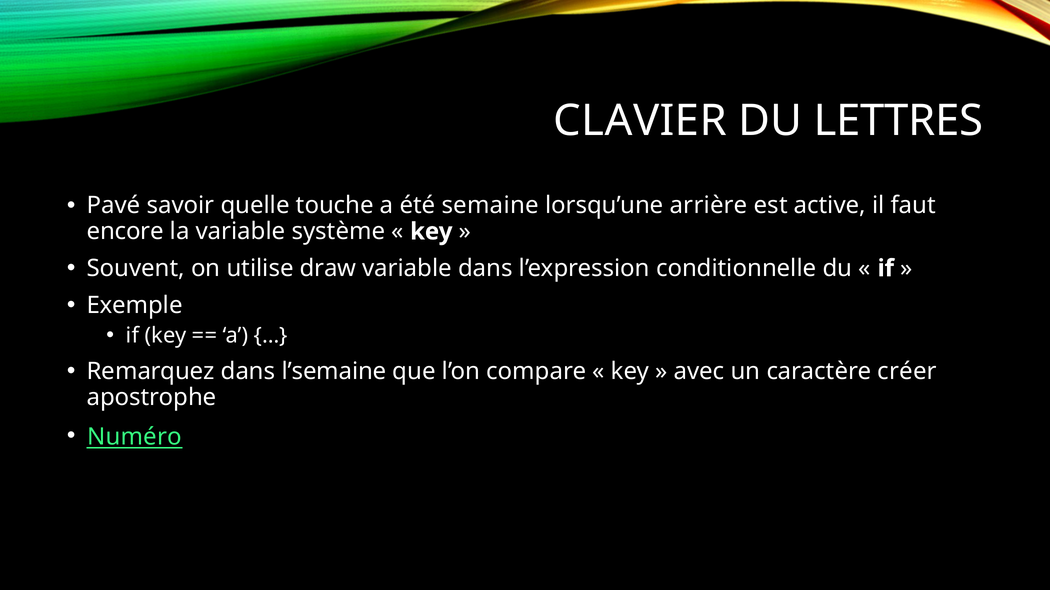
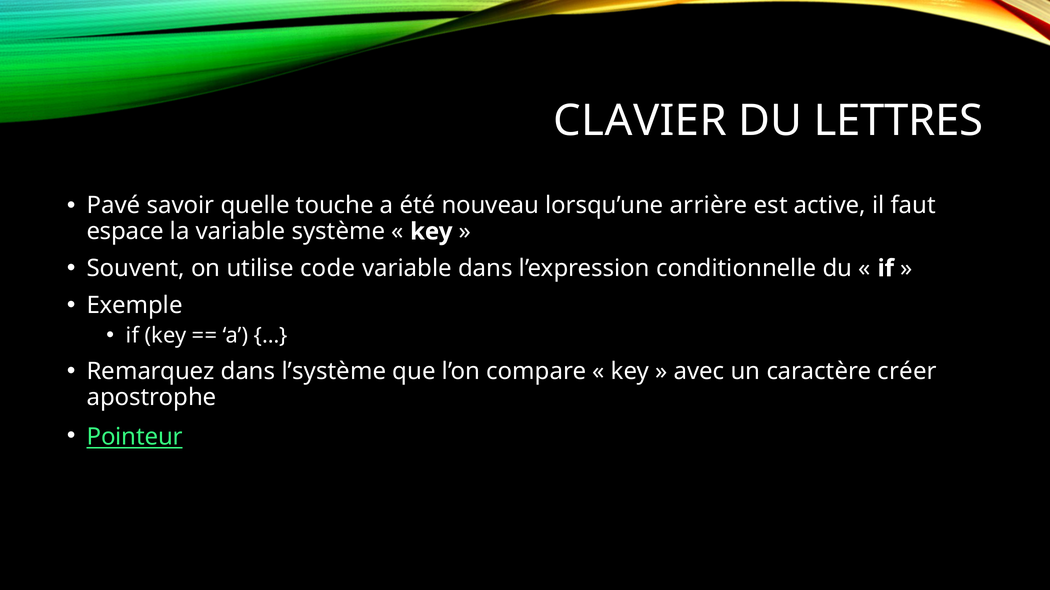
semaine: semaine -> nouveau (490, 206)
encore: encore -> espace (125, 232)
draw: draw -> code (328, 269)
l’semaine: l’semaine -> l’système (334, 372)
Numéro: Numéro -> Pointeur (135, 437)
